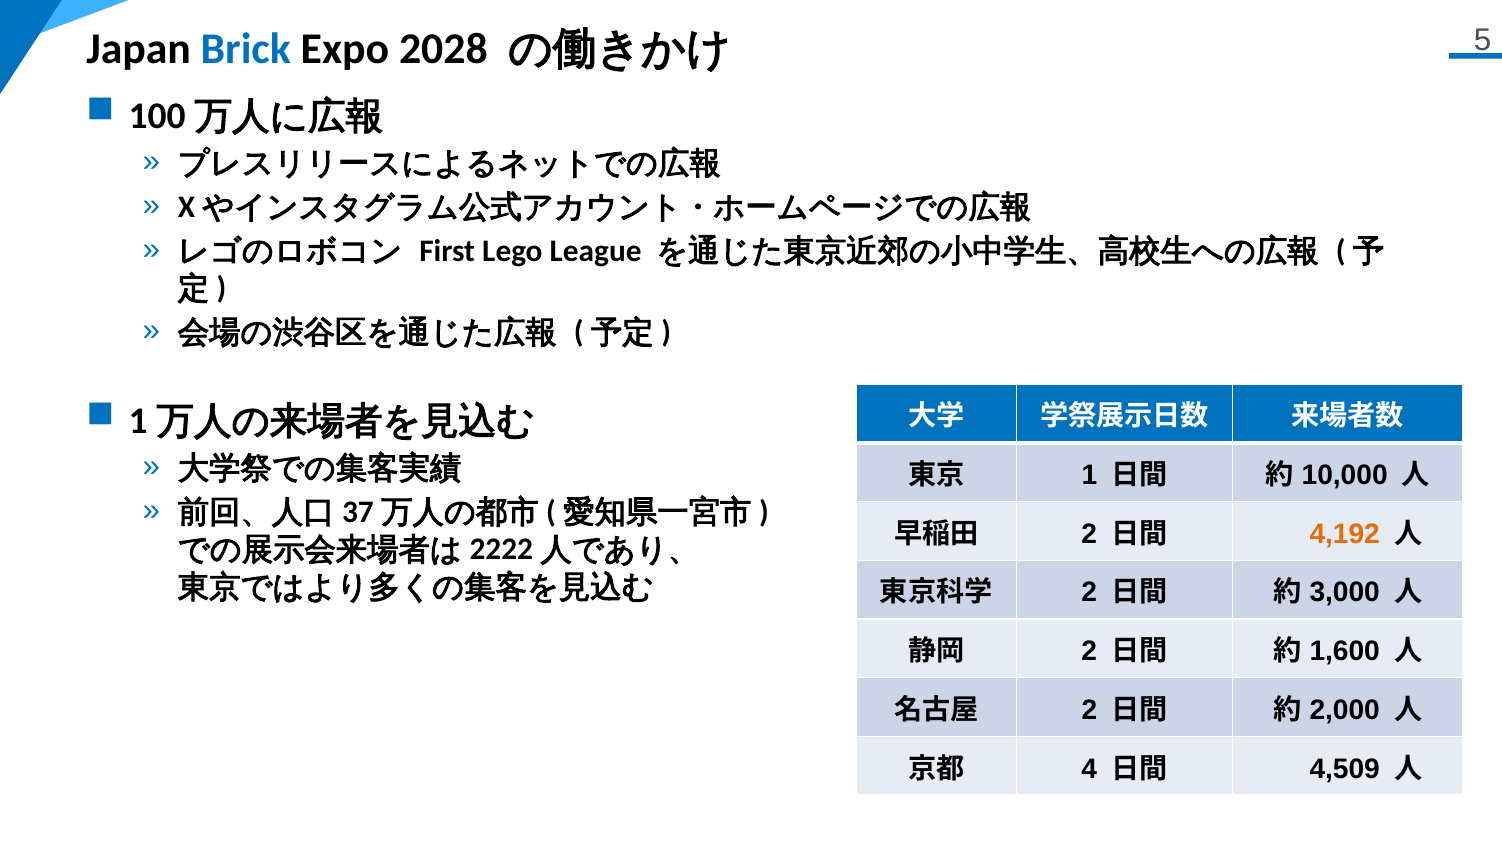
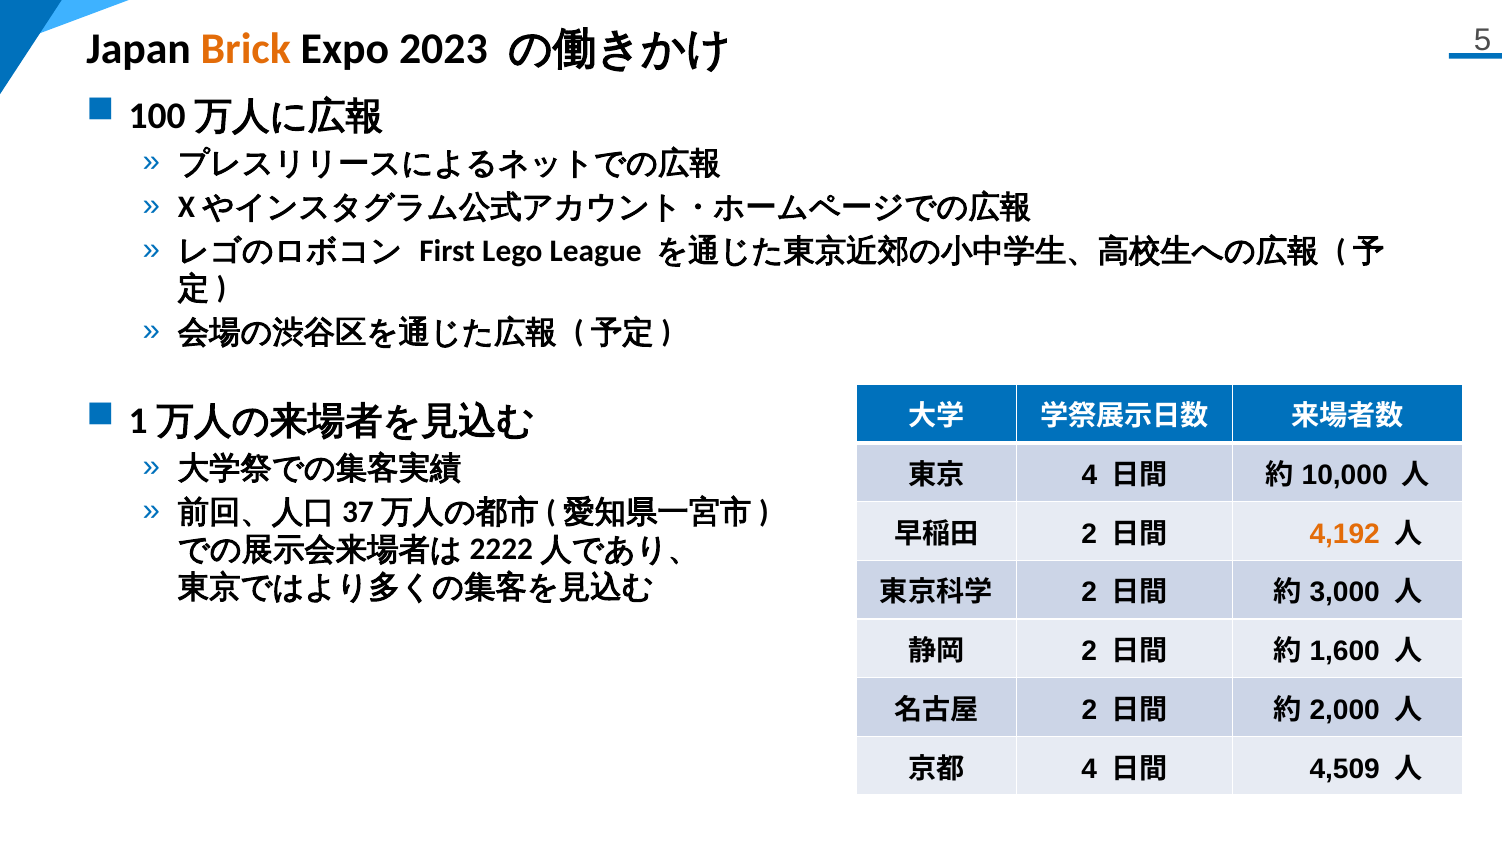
Brick colour: blue -> orange (246, 49)
2028: 2028 -> 2023 (443, 49)
1: 1 -> 4 (1089, 475)
